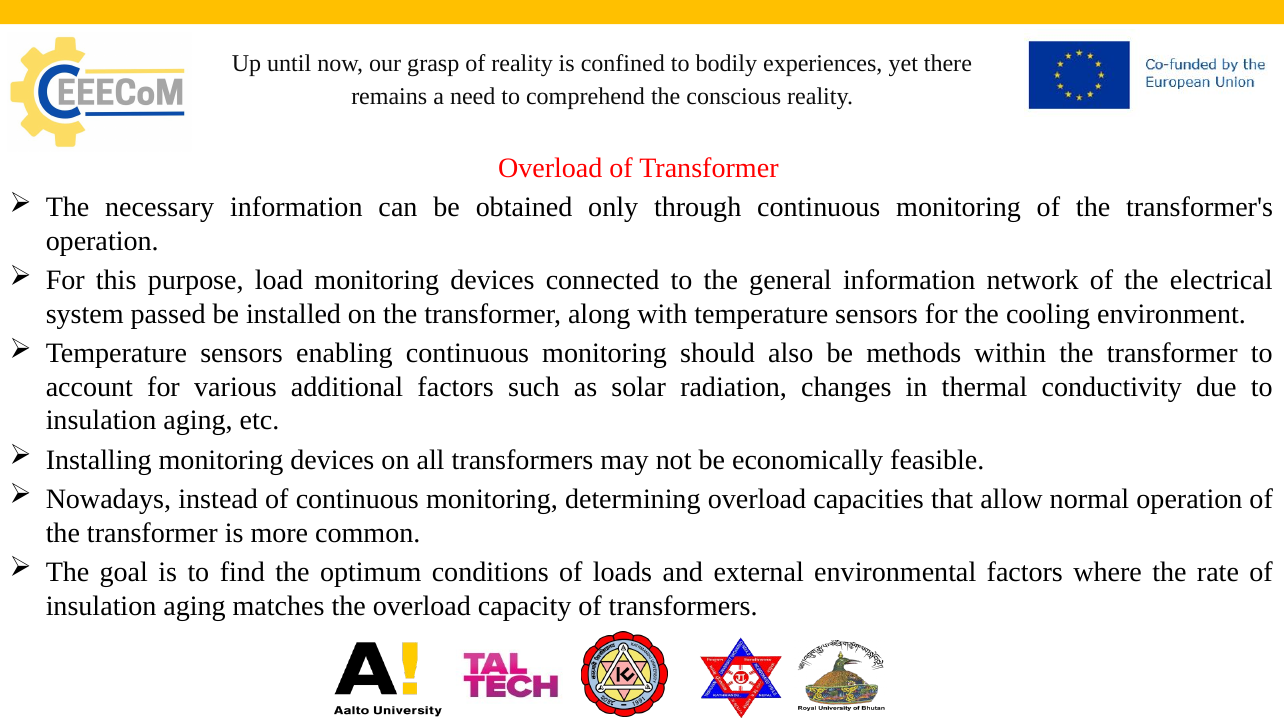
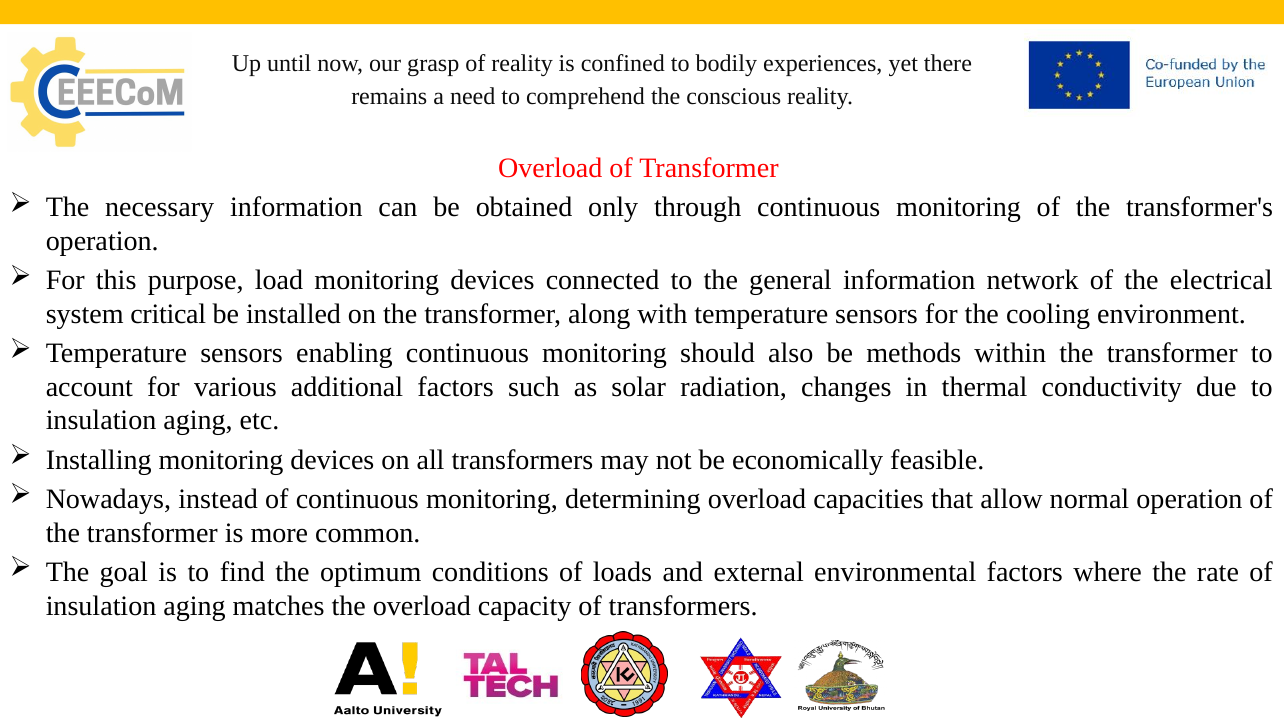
passed: passed -> critical (168, 314)
